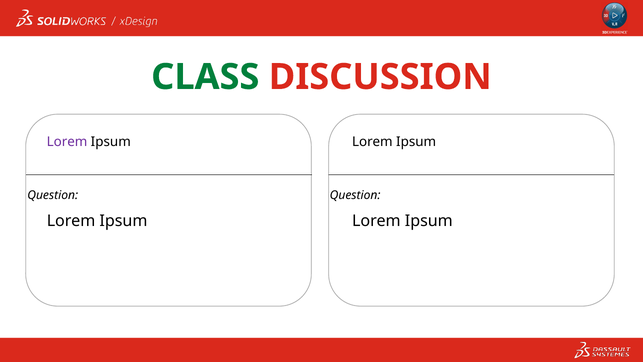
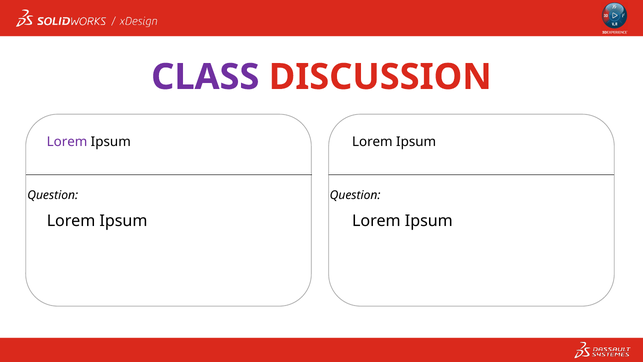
CLASS colour: green -> purple (205, 77)
